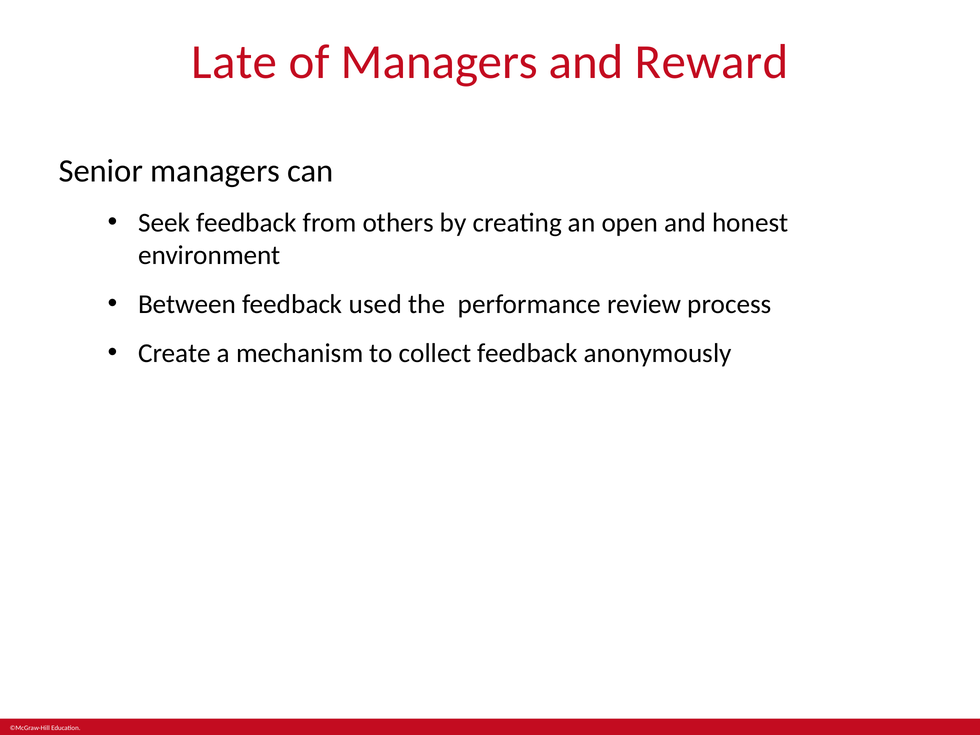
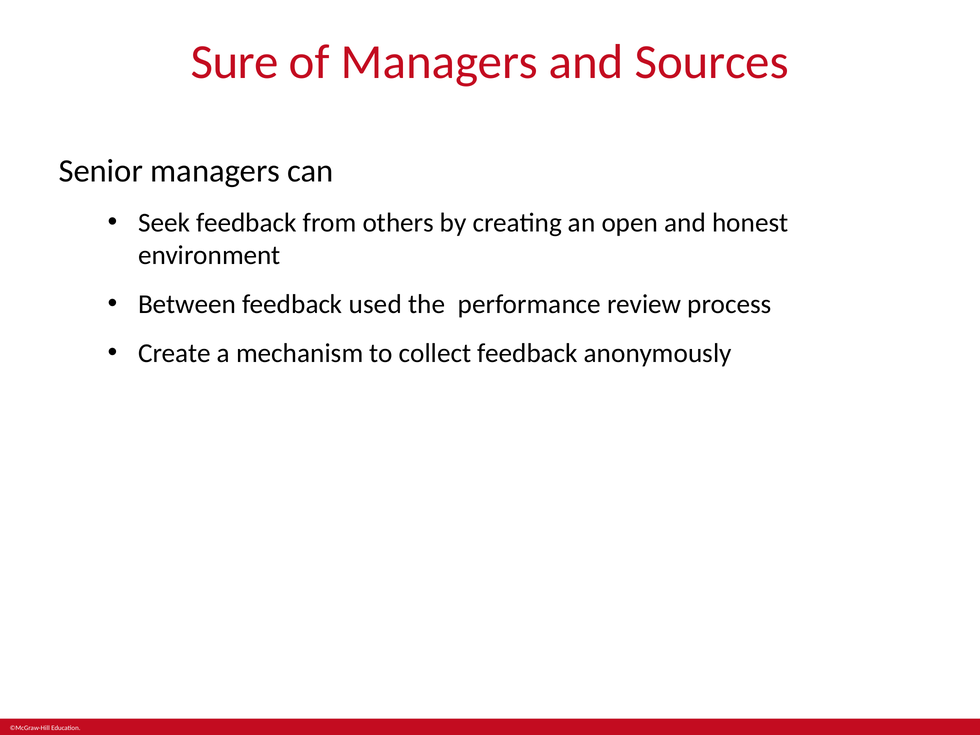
Late: Late -> Sure (235, 62)
Reward: Reward -> Sources (712, 62)
